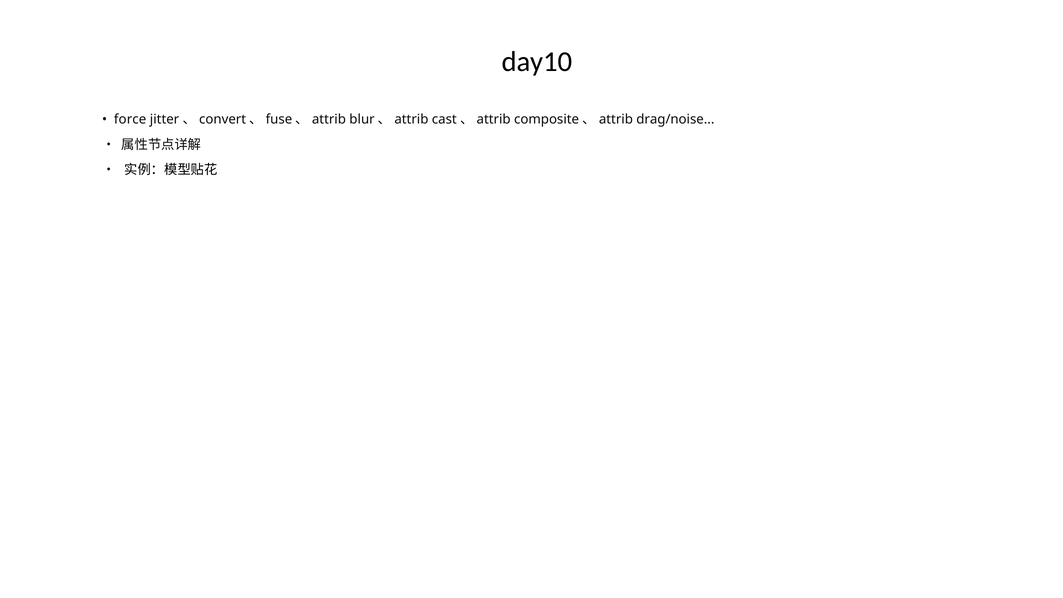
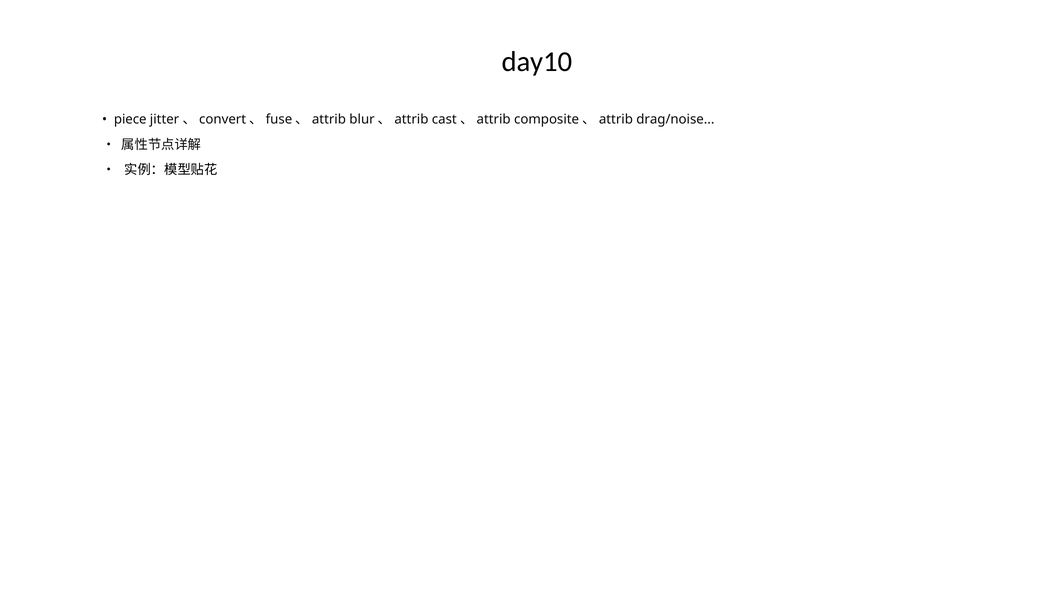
force: force -> piece (130, 119)
